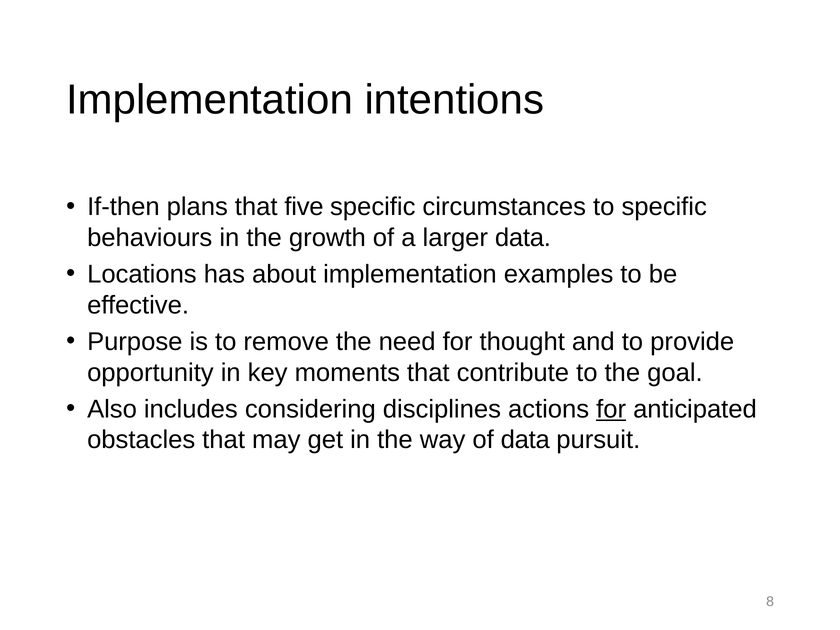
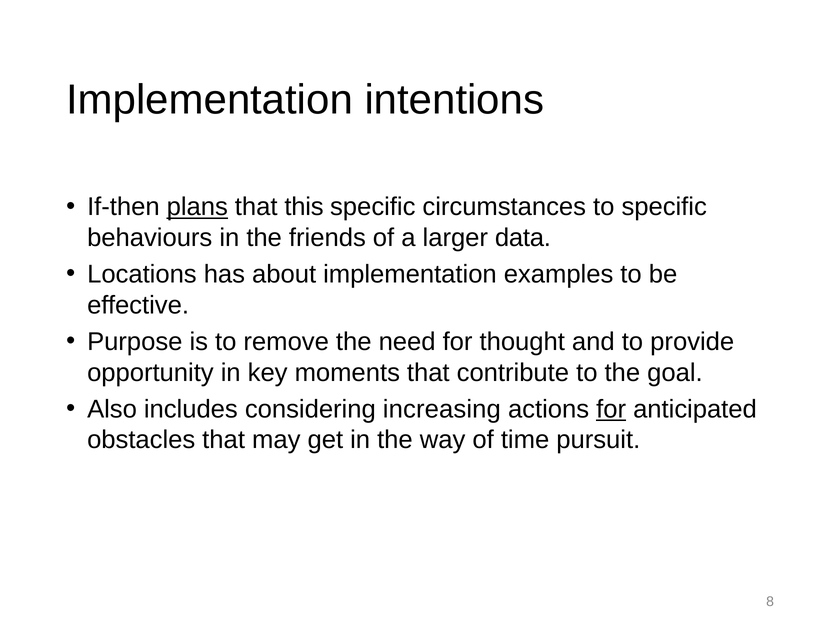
plans underline: none -> present (197, 207)
five: five -> this (304, 207)
growth: growth -> friends (327, 238)
disciplines: disciplines -> increasing (442, 409)
of data: data -> time (525, 440)
